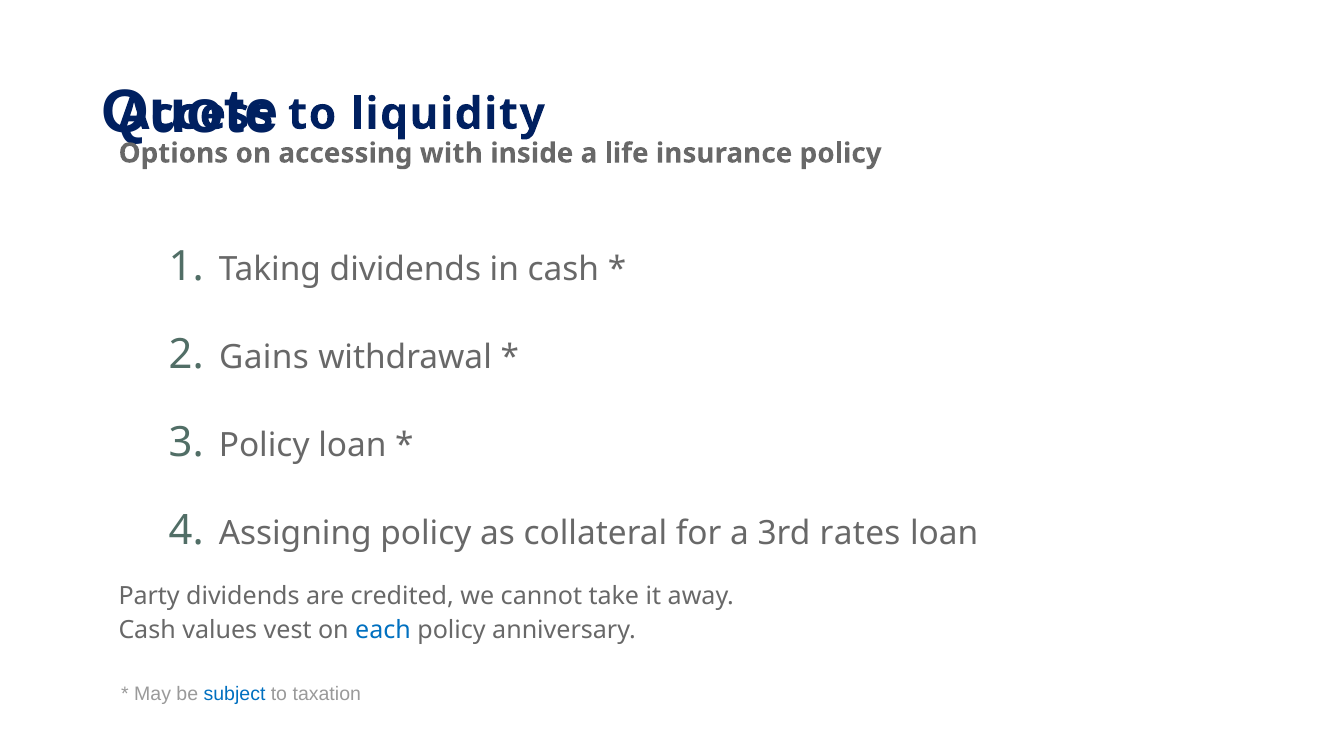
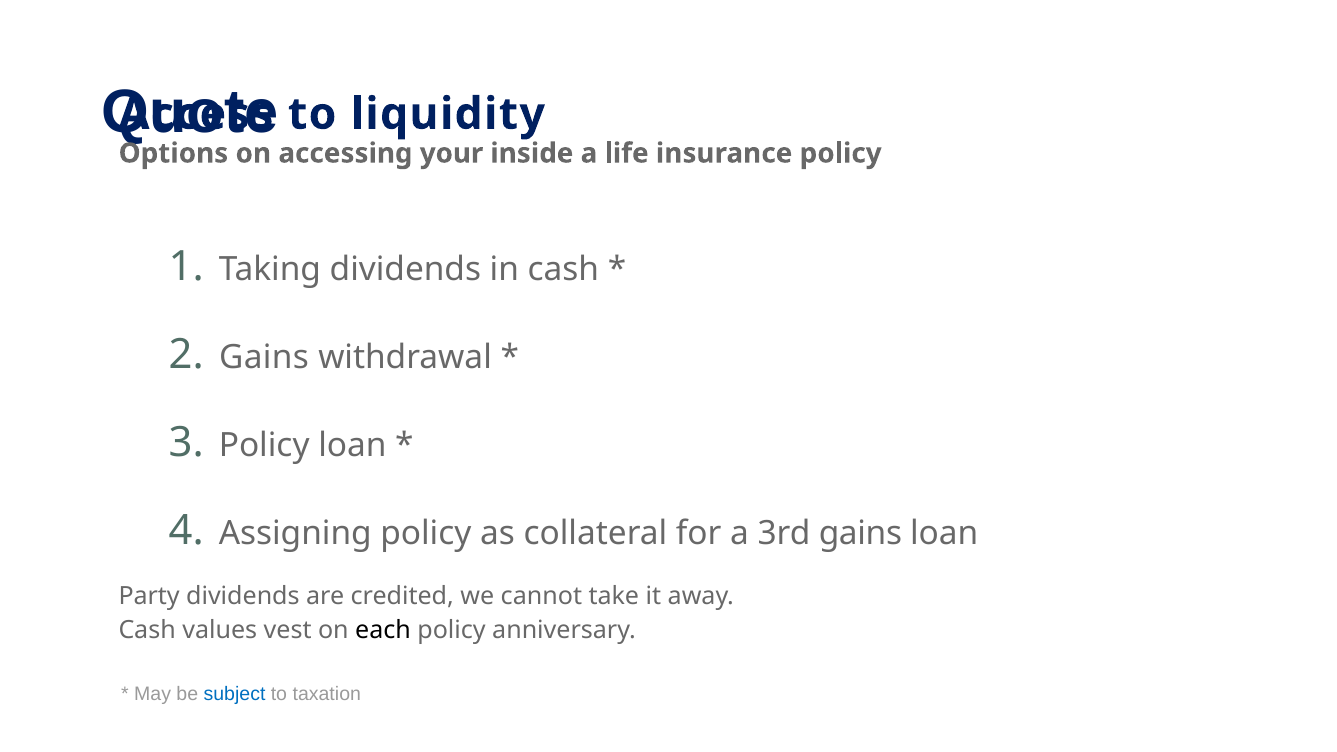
with: with -> your (452, 153)
3rd rates: rates -> gains (860, 534)
each colour: blue -> black (383, 630)
